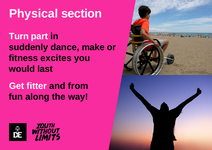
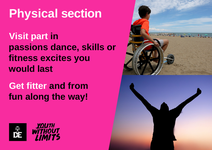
Turn: Turn -> Visit (19, 36)
suddenly: suddenly -> passions (28, 47)
make: make -> skills (93, 47)
